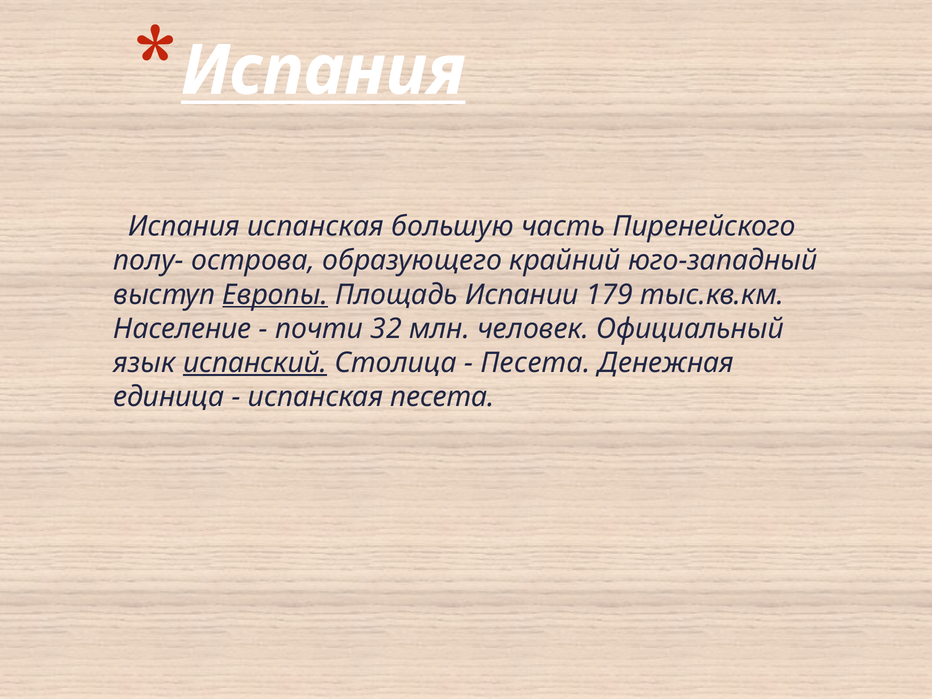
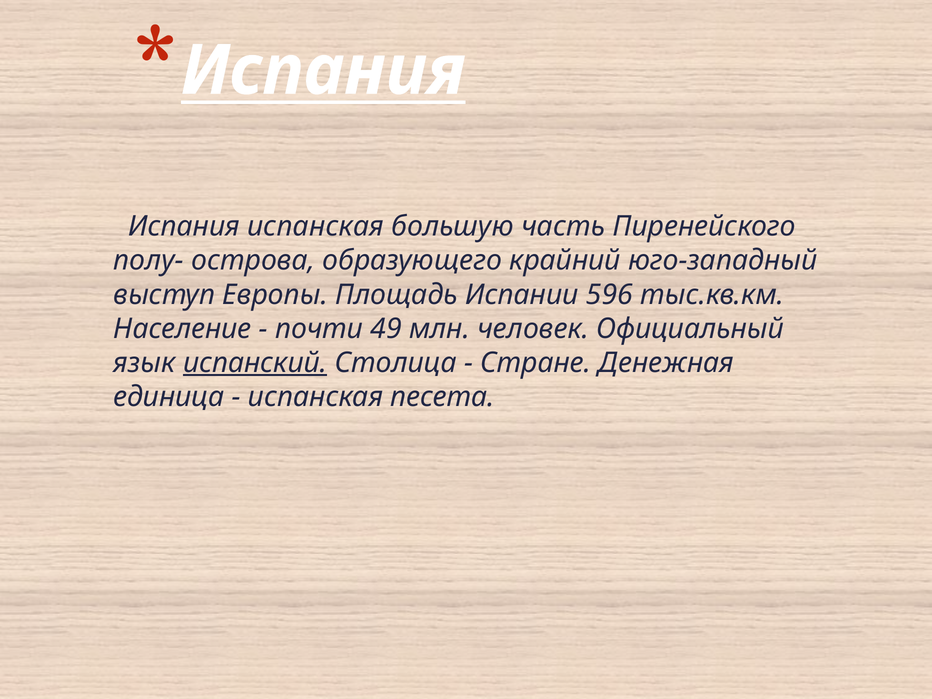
Европы underline: present -> none (275, 295)
179: 179 -> 596 (609, 295)
32: 32 -> 49 (386, 329)
Песета: Песета -> Стране (536, 363)
